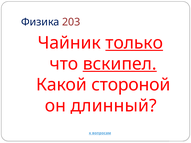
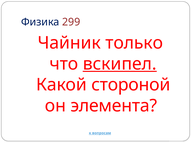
203: 203 -> 299 (71, 22)
только underline: present -> none (134, 43)
длинный: длинный -> элемента (114, 106)
